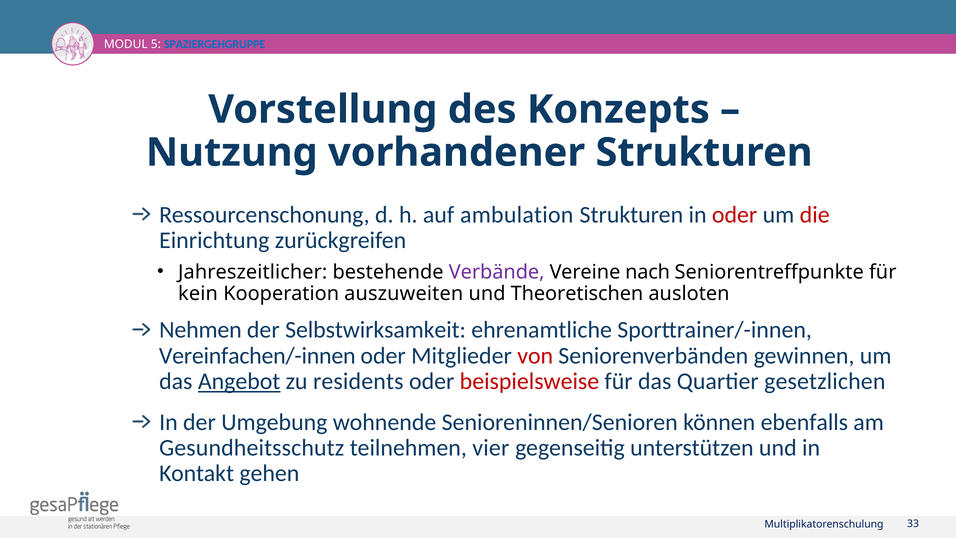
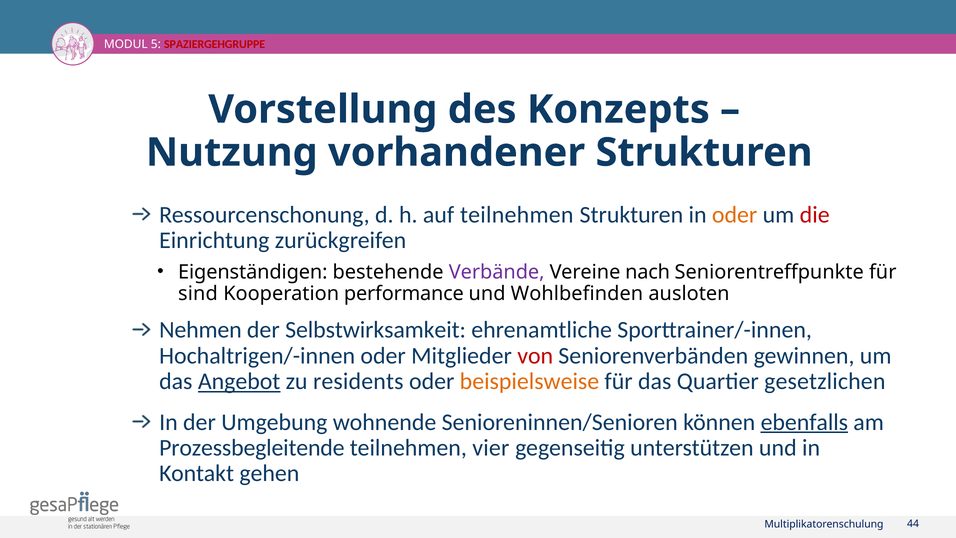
SPAZIERGEHGRUPPE colour: blue -> red (215, 44)
auf ambulation: ambulation -> teilnehmen (517, 215)
oder colour: red -> orange (735, 215)
Jahreszeitlicher: Jahreszeitlicher -> Eigenständigen (253, 272)
kein: kein -> sind (198, 293)
auszuweiten: auszuweiten -> performance (404, 293)
Theoretischen: Theoretischen -> Wohlbefinden (577, 293)
Vereinfachen/-innen: Vereinfachen/-innen -> Hochaltrigen/-innen (257, 356)
beispielsweise colour: red -> orange (529, 381)
ebenfalls underline: none -> present (804, 422)
Gesundheitsschutz: Gesundheitsschutz -> Prozessbegleitende (252, 448)
33: 33 -> 44 (913, 523)
